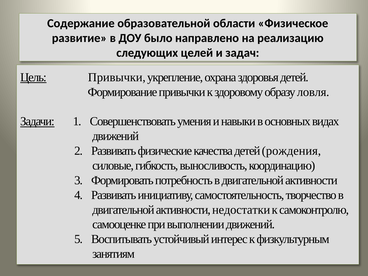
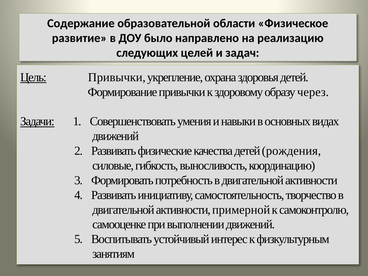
ловля: ловля -> через (313, 92)
недостатки: недостатки -> примерной (241, 210)
